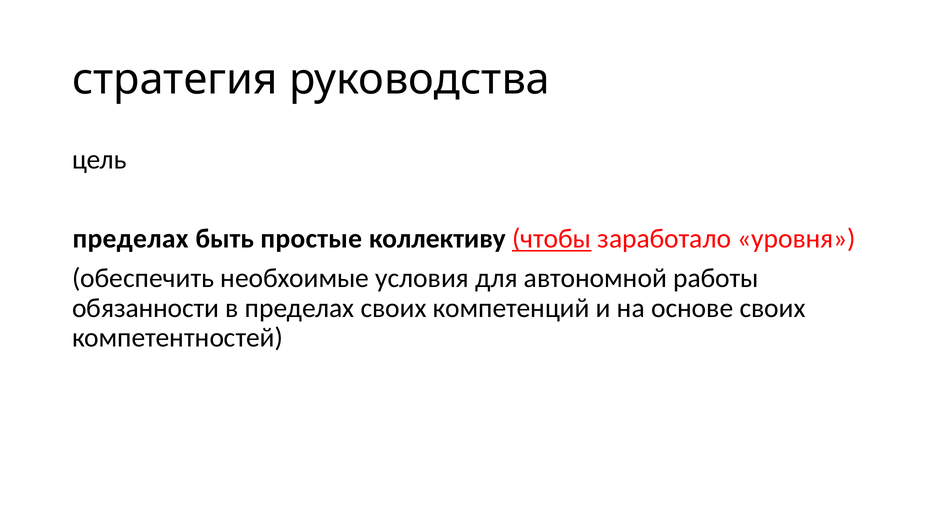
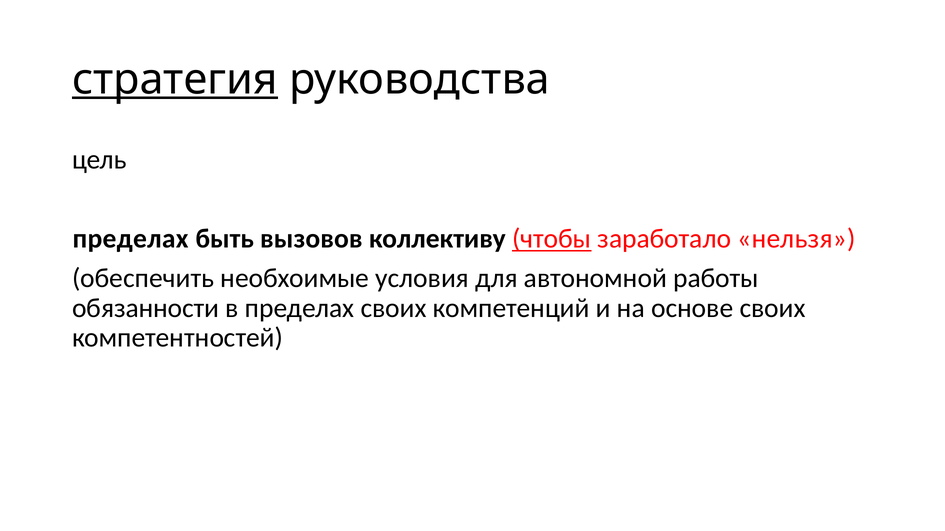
стратегия underline: none -> present (175, 79)
простые: простые -> вызовов (311, 239)
уровня: уровня -> нельзя (796, 239)
